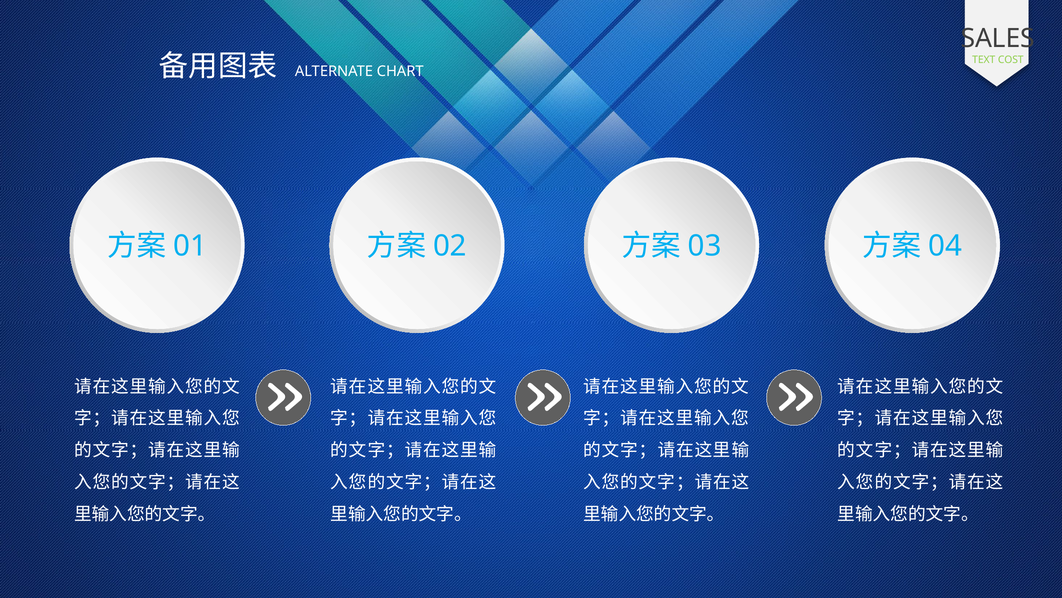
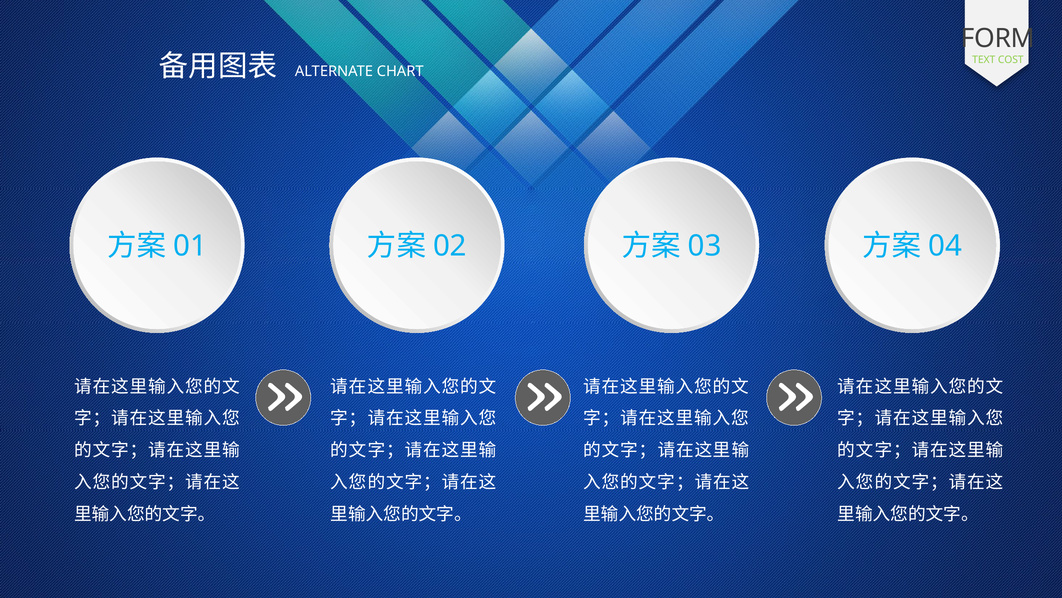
SALES: SALES -> FORM (998, 39)
